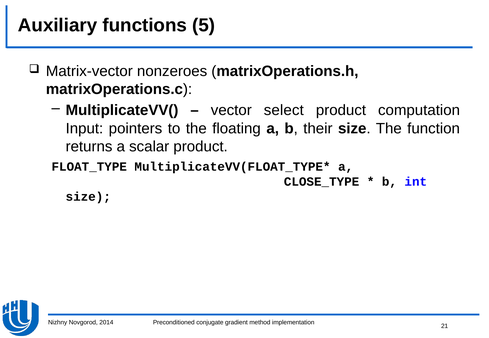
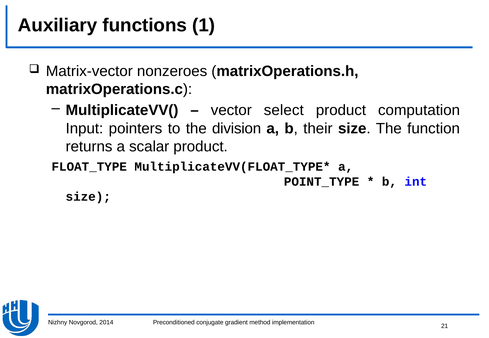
5: 5 -> 1 (204, 25)
floating: floating -> division (237, 129)
CLOSE_TYPE: CLOSE_TYPE -> POINT_TYPE (322, 182)
